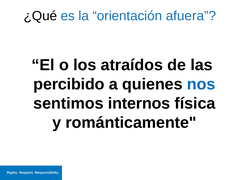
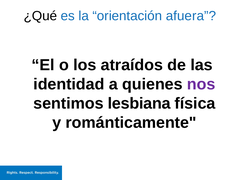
percibido: percibido -> identidad (69, 84)
nos colour: blue -> purple (201, 84)
internos: internos -> lesbiana (139, 104)
